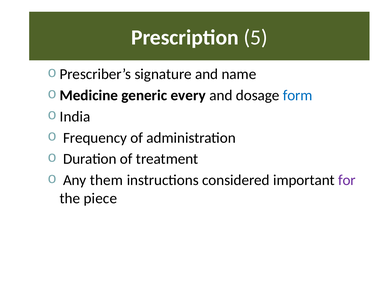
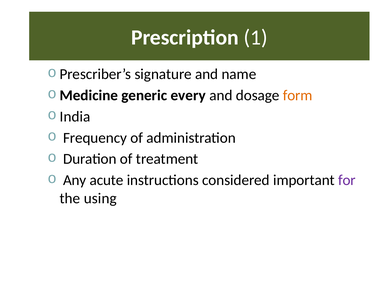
5: 5 -> 1 (256, 37)
form colour: blue -> orange (298, 95)
them: them -> acute (107, 180)
piece: piece -> using (100, 198)
